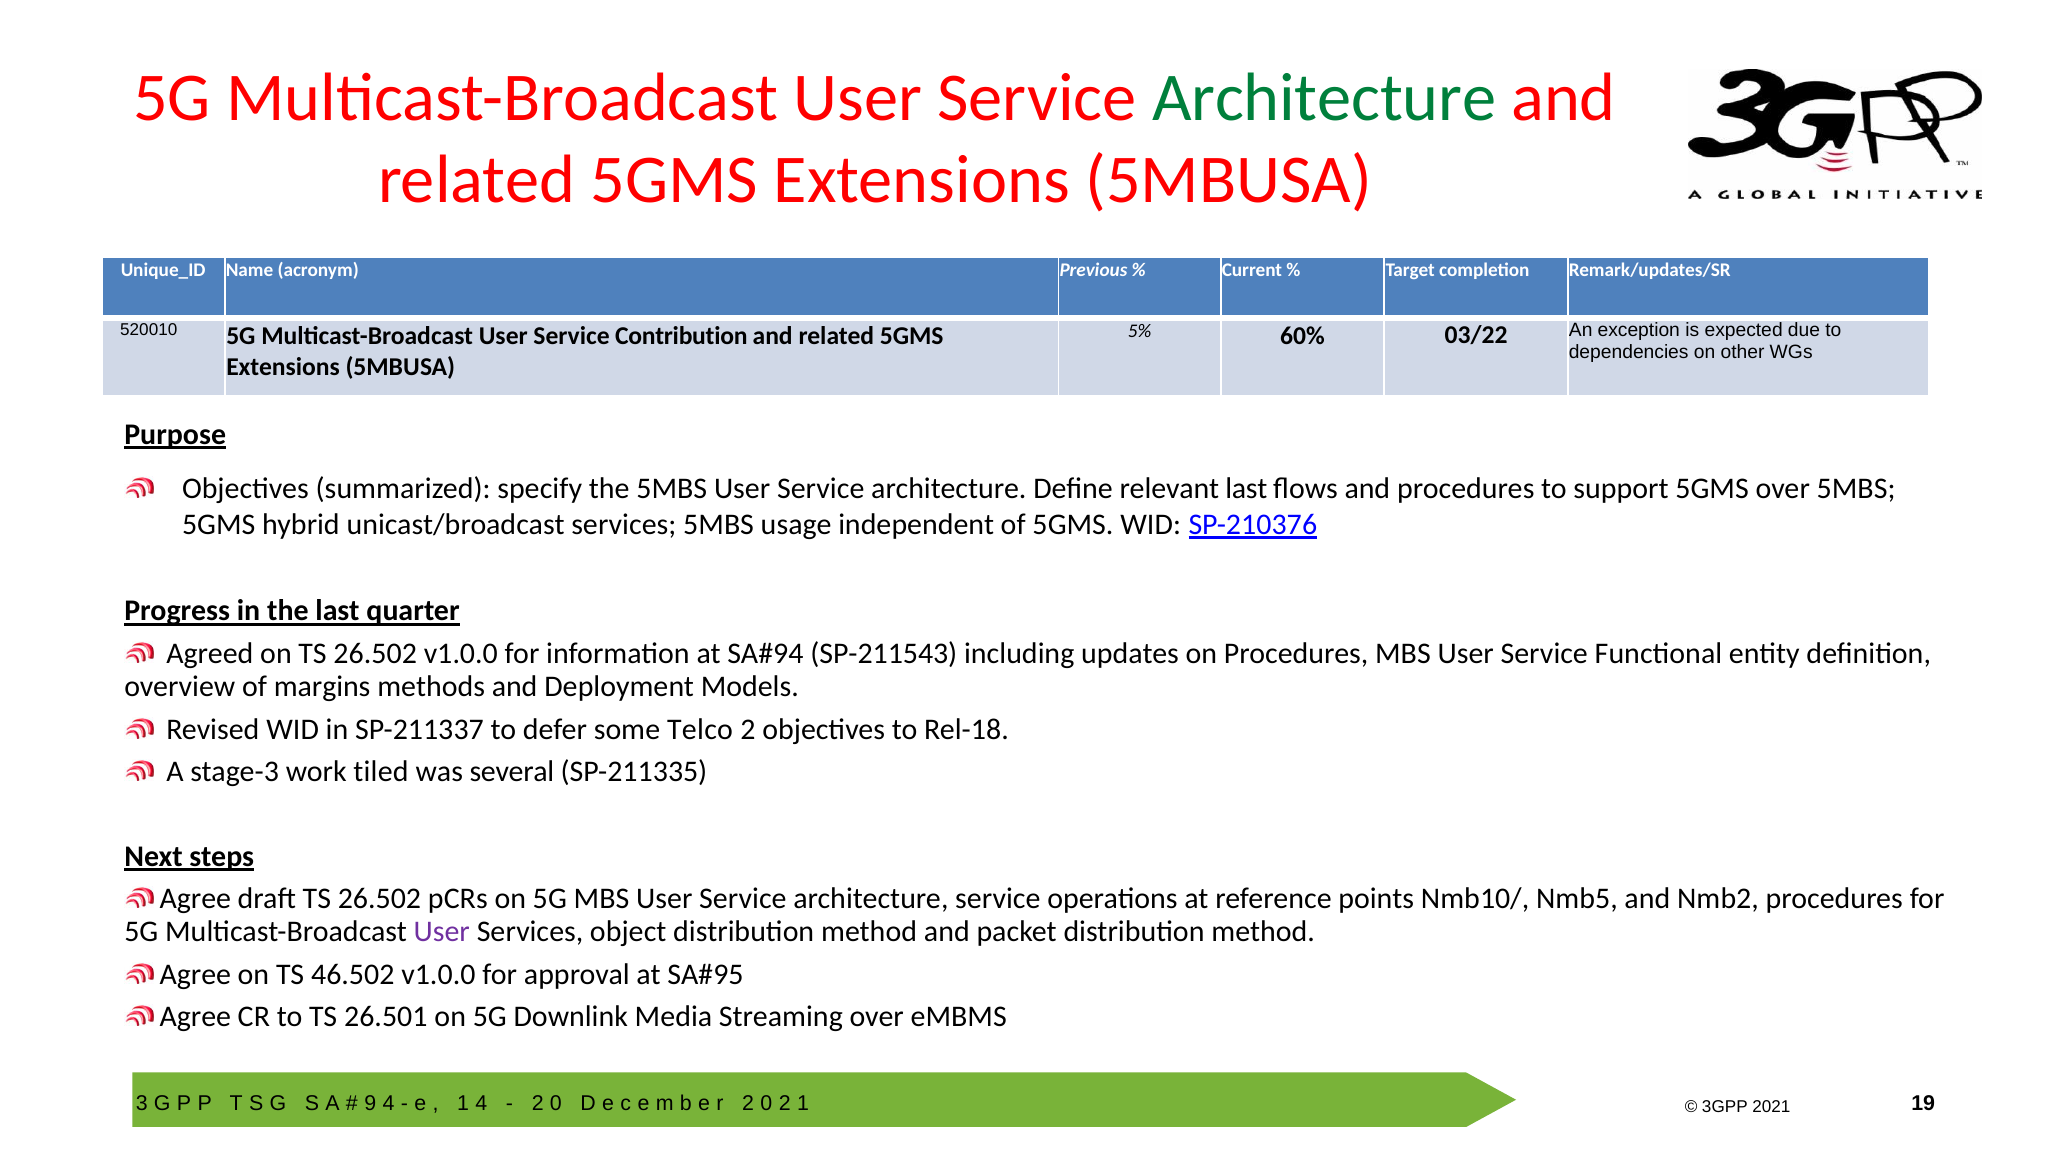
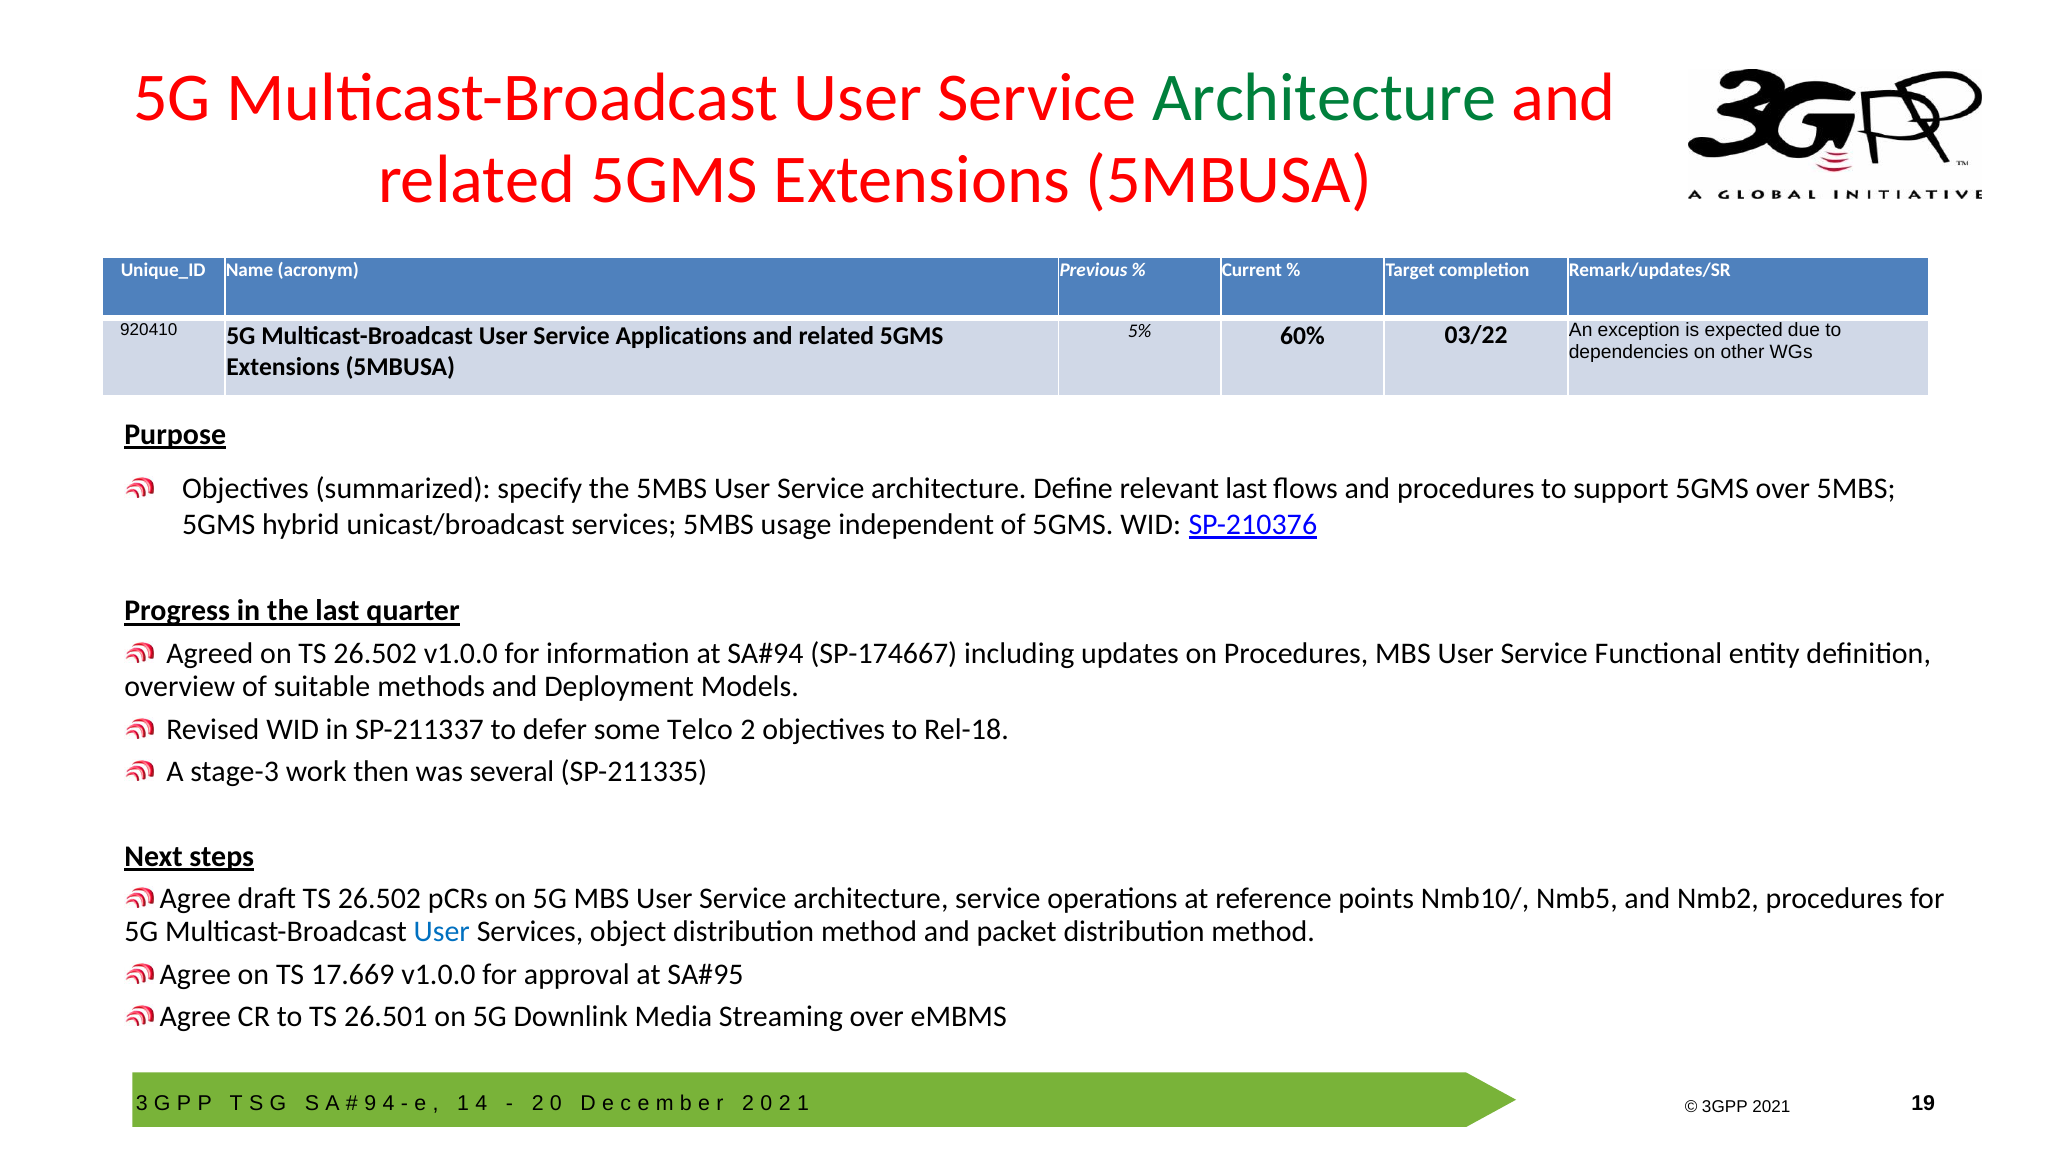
520010: 520010 -> 920410 (149, 330)
Contribution: Contribution -> Applications (681, 336)
SP-211543: SP-211543 -> SP-174667 (884, 653)
margins: margins -> suitable (322, 687)
tiled: tiled -> then (381, 771)
User colour: purple -> blue (442, 932)
46.502: 46.502 -> 17.669 (353, 974)
